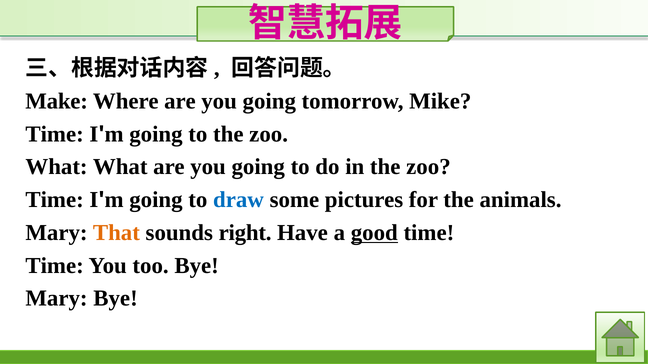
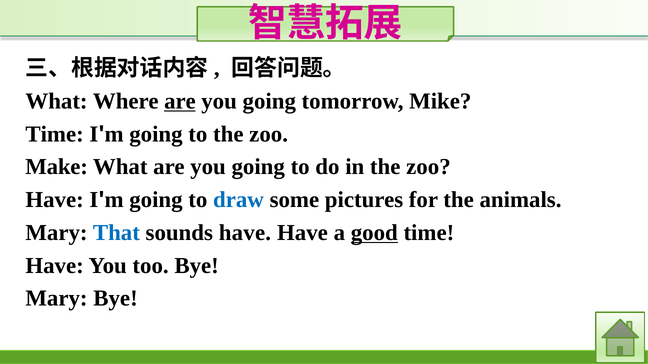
Make: Make -> What (57, 101)
are underline: none -> present (180, 101)
What: What -> Make (57, 167)
Time: Time -> Have (55, 200)
That colour: orange -> blue (116, 233)
sounds right: right -> have (245, 233)
Time: Time -> Have (55, 266)
